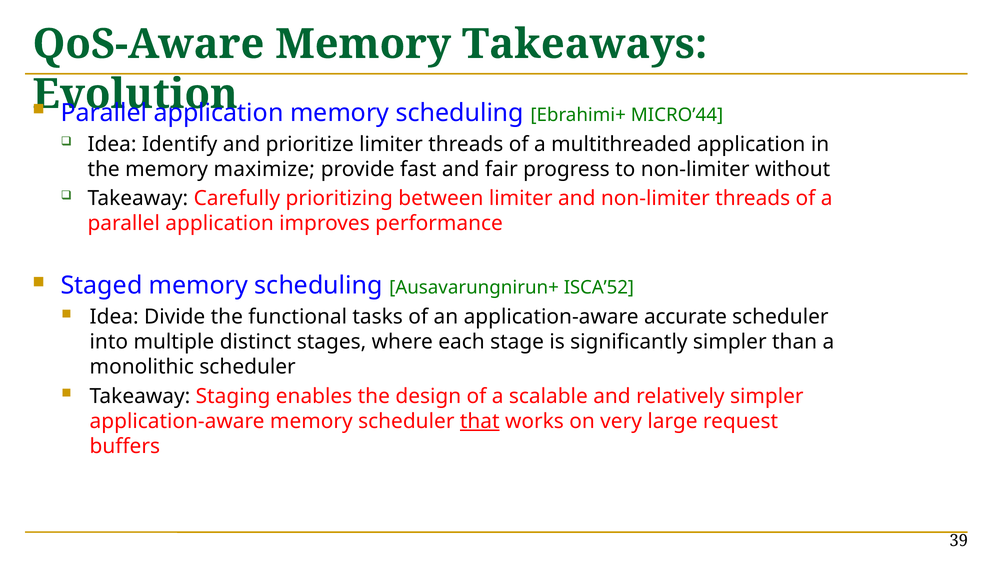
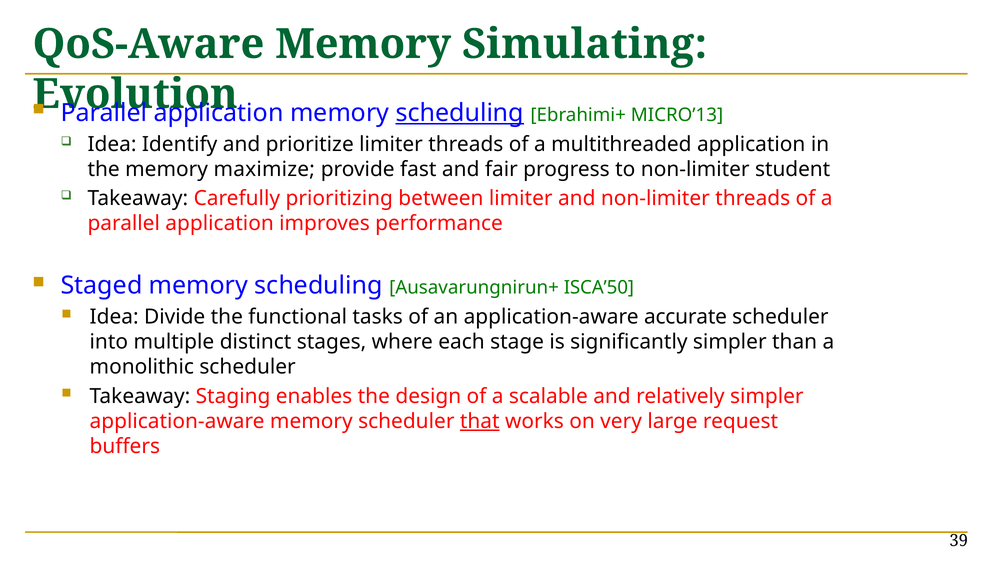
Takeaways: Takeaways -> Simulating (585, 44)
scheduling underline: none -> present (460, 113)
MICRO’44: MICRO’44 -> MICRO’13 (677, 115)
without: without -> student (793, 169)
ISCA’52: ISCA’52 -> ISCA’50 (599, 288)
